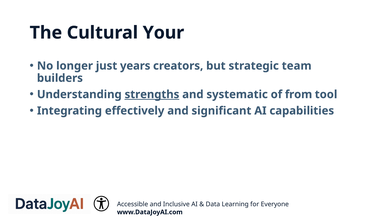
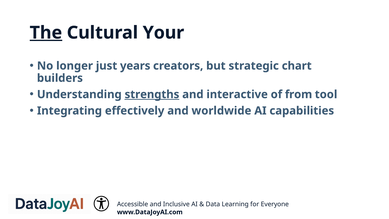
The underline: none -> present (46, 33)
team: team -> chart (297, 66)
systematic: systematic -> interactive (237, 94)
significant: significant -> worldwide (221, 111)
